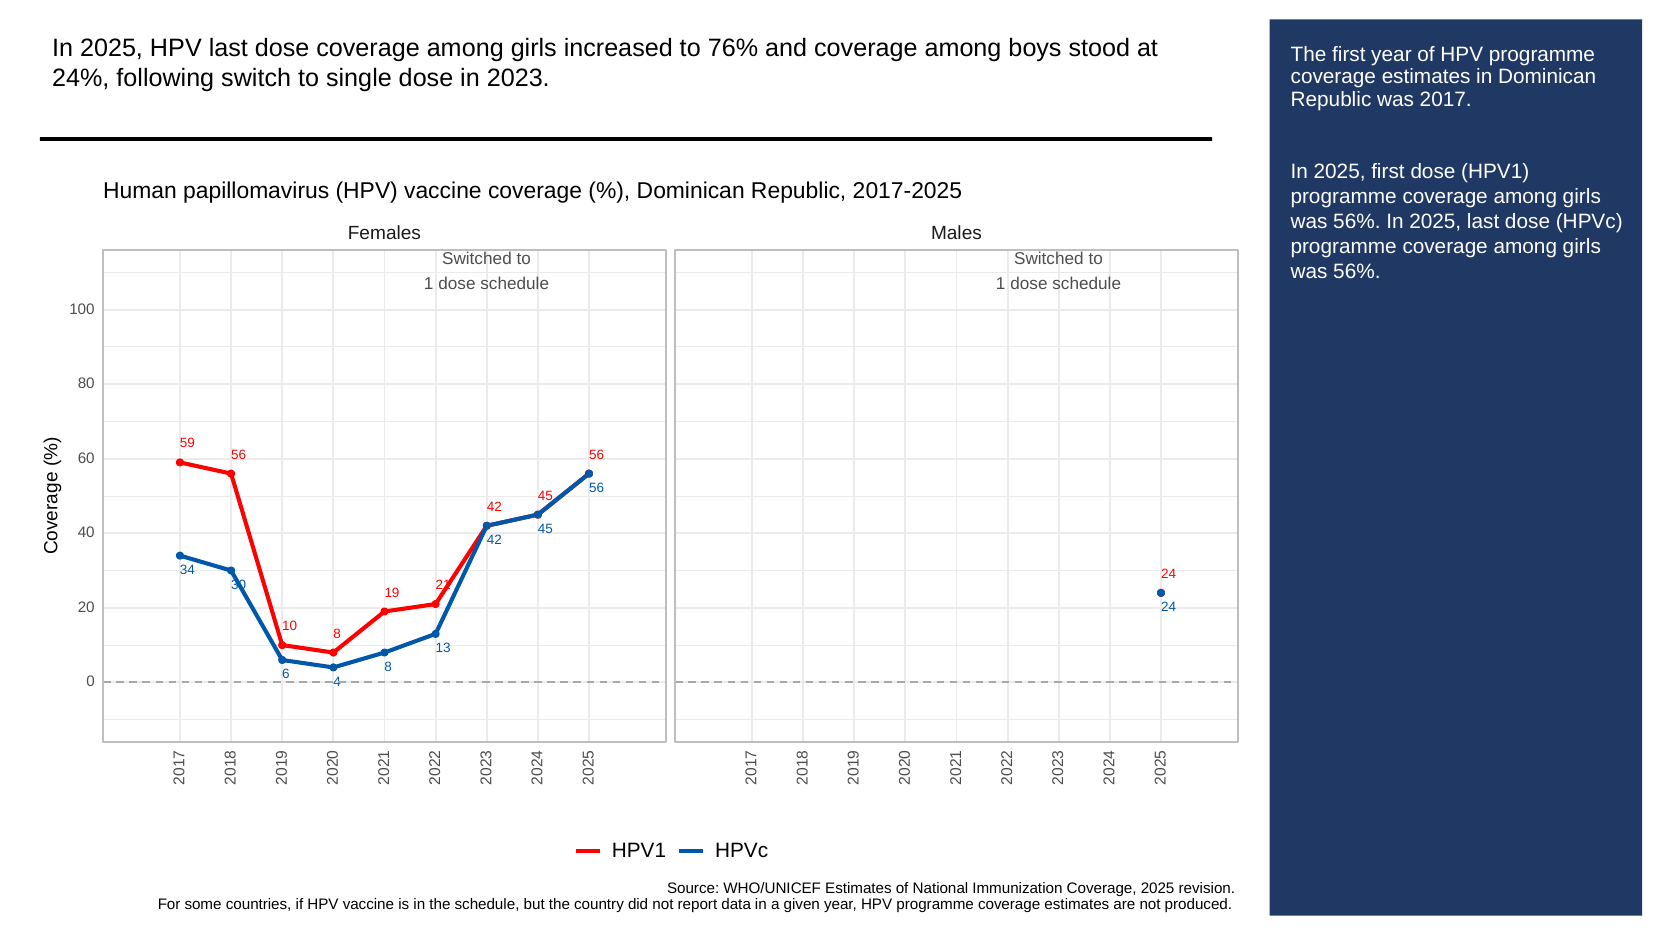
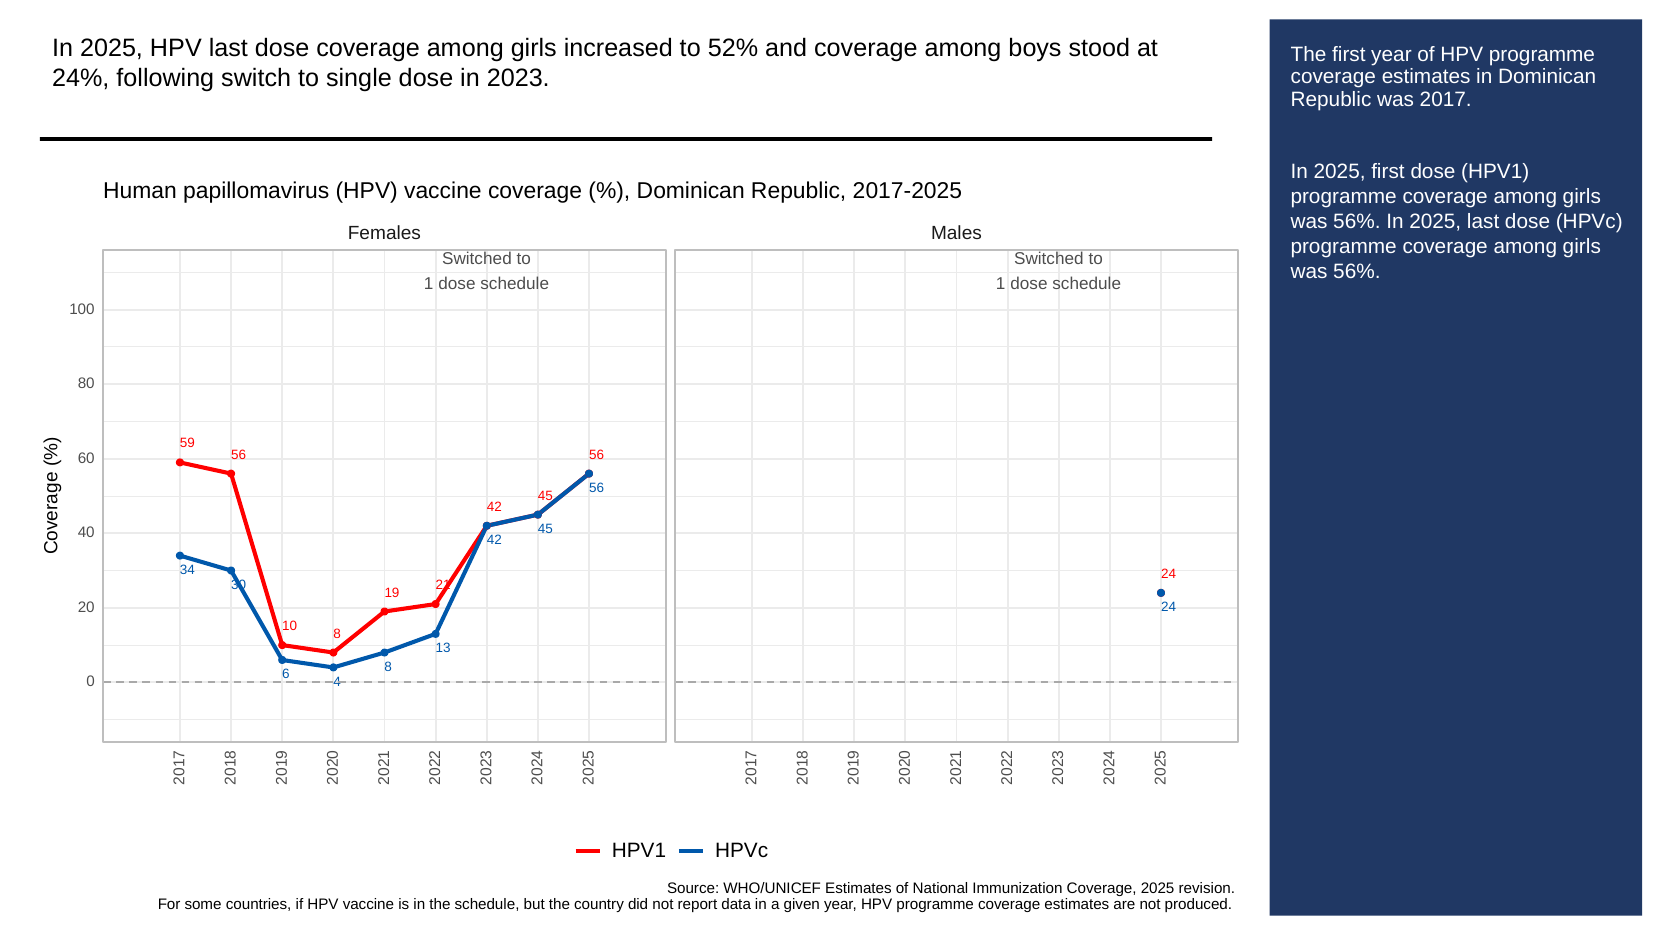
76%: 76% -> 52% (733, 48)
